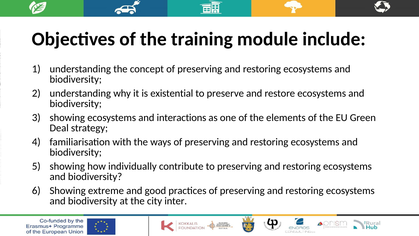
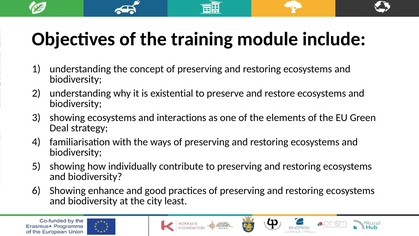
extreme: extreme -> enhance (106, 190)
inter: inter -> least (176, 201)
